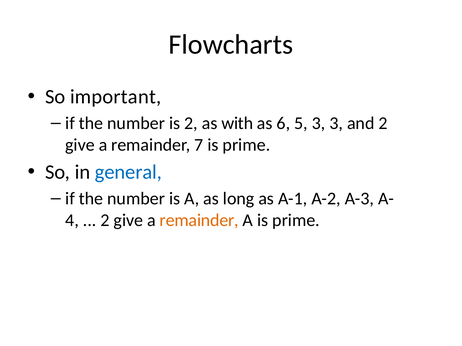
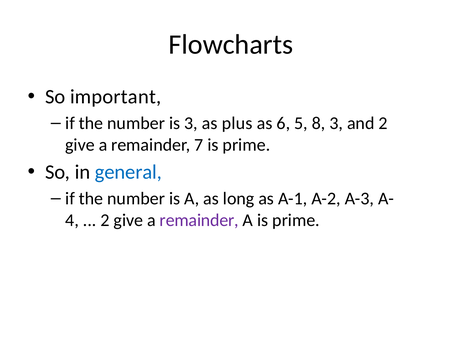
is 2: 2 -> 3 (191, 123)
with: with -> plus (237, 123)
5 3: 3 -> 8 (319, 123)
remainder colour: orange -> purple (199, 221)
